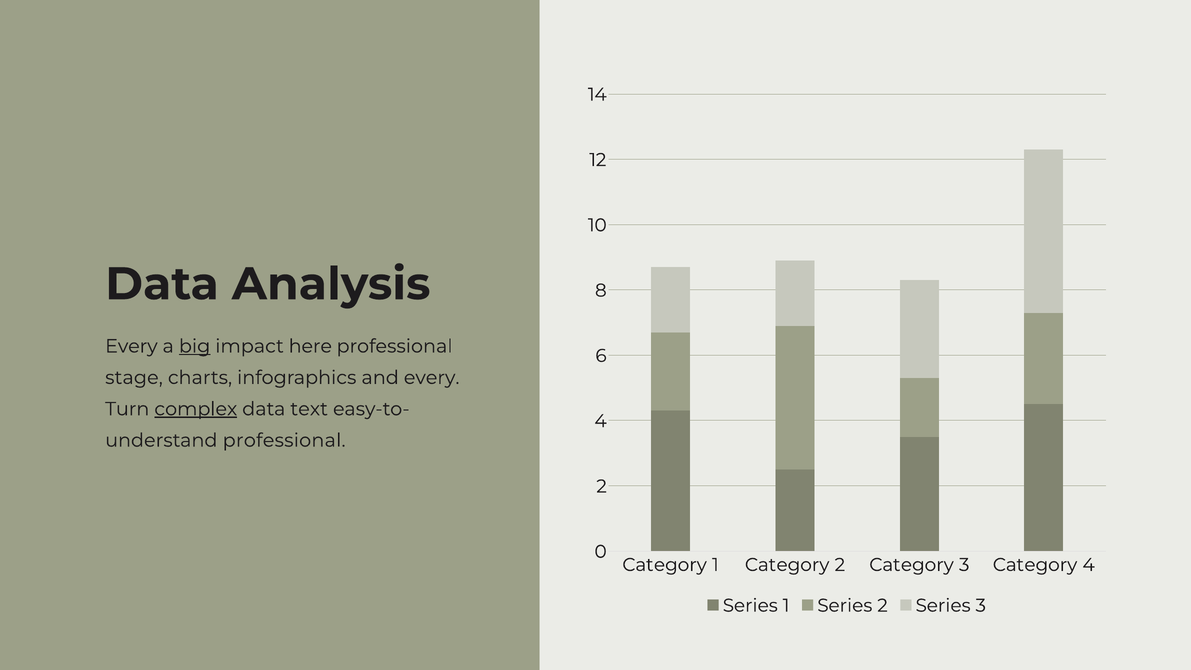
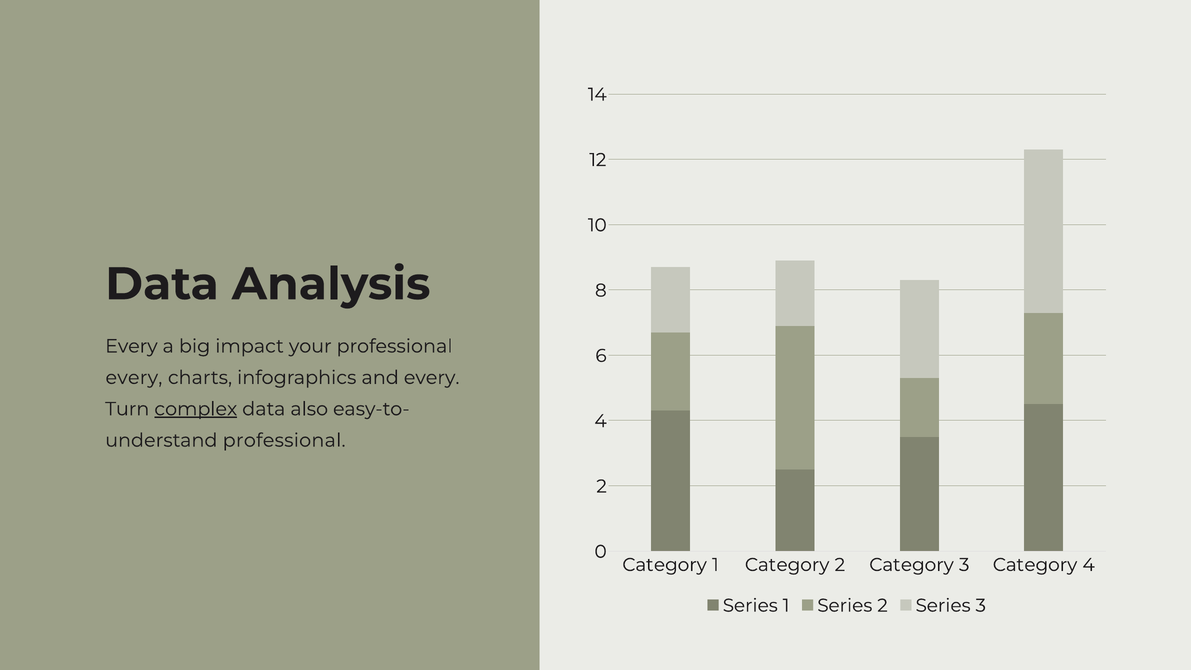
big underline: present -> none (195, 346)
here: here -> your (310, 346)
stage: stage -> every (134, 378)
text: text -> also (309, 409)
